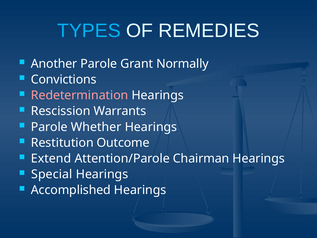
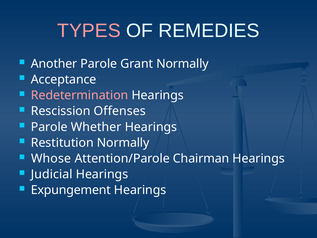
TYPES colour: light blue -> pink (89, 31)
Convictions: Convictions -> Acceptance (64, 79)
Warrants: Warrants -> Offenses (120, 111)
Restitution Outcome: Outcome -> Normally (123, 143)
Extend: Extend -> Whose (51, 158)
Special: Special -> Judicial (52, 174)
Accomplished: Accomplished -> Expungement (71, 190)
